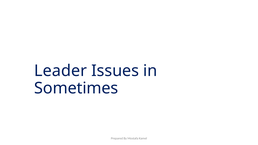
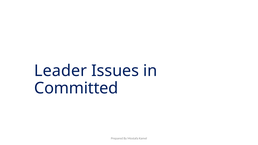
Sometimes: Sometimes -> Committed (76, 88)
